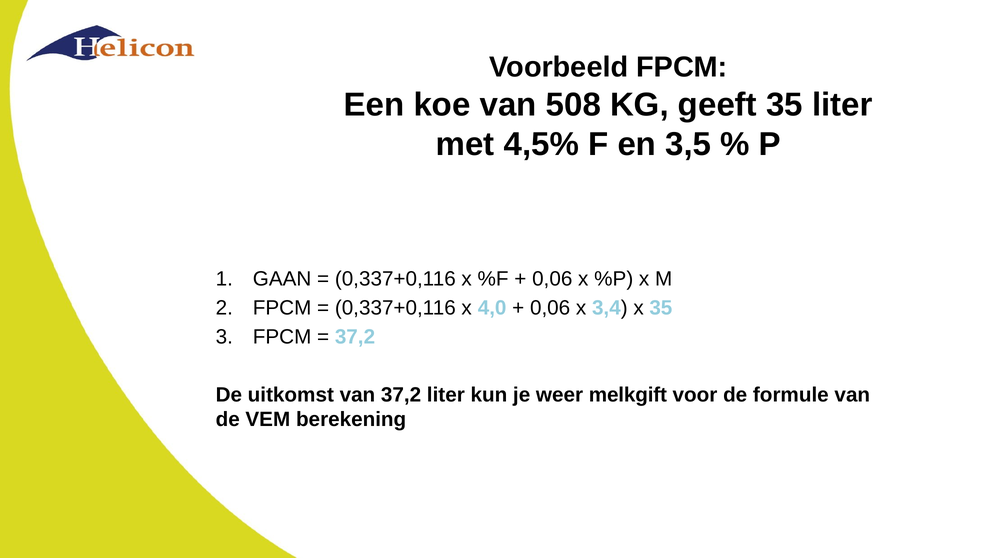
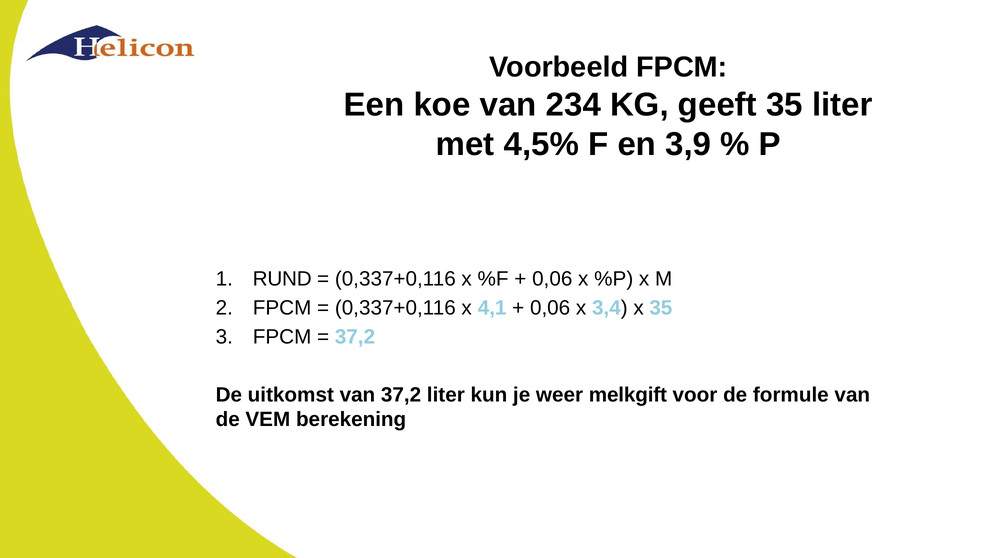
508: 508 -> 234 (573, 105)
3,5: 3,5 -> 3,9 (688, 144)
GAAN: GAAN -> RUND (282, 279)
4,0: 4,0 -> 4,1 (492, 308)
